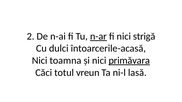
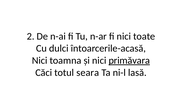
n-ar underline: present -> none (98, 36)
strigă: strigă -> toate (144, 36)
vreun: vreun -> seara (88, 73)
